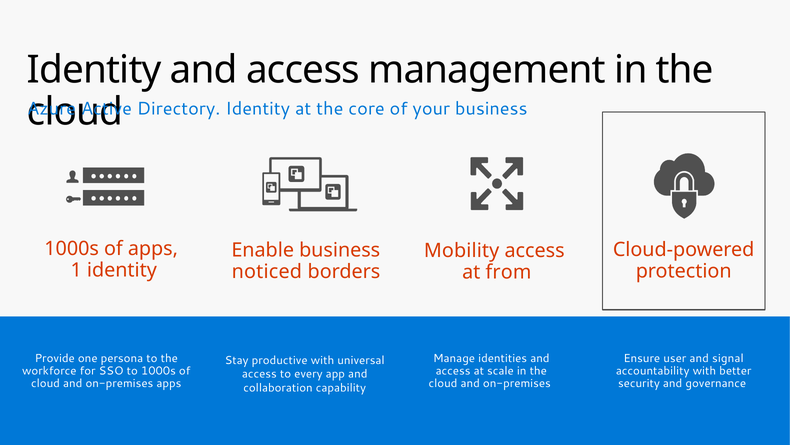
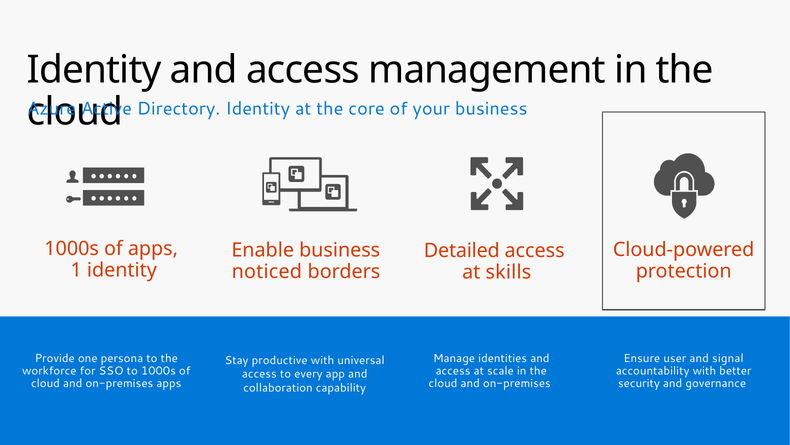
Mobility: Mobility -> Detailed (462, 250)
from: from -> skills (508, 272)
